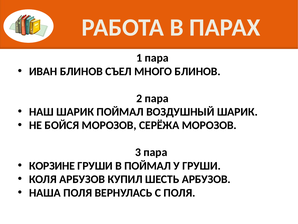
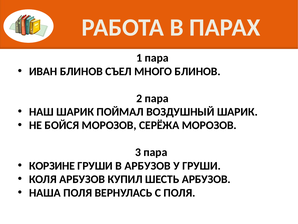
В ПОЙМАЛ: ПОЙМАЛ -> АРБУЗОВ (148, 165)
